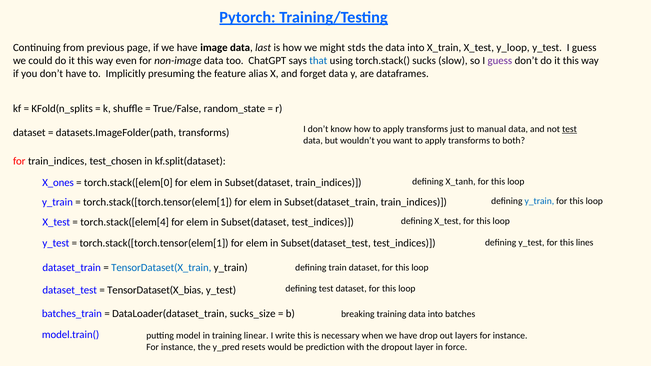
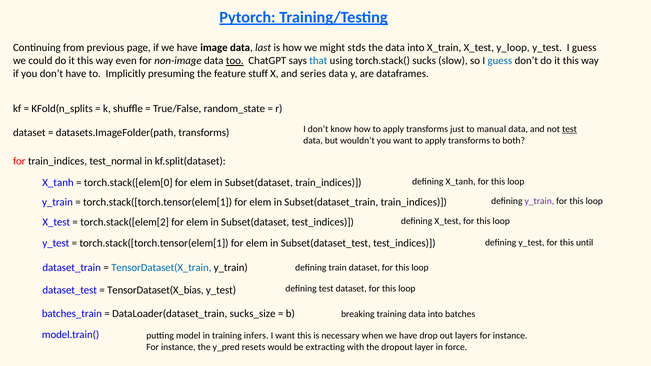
too underline: none -> present (235, 61)
guess colour: purple -> blue (500, 61)
alias: alias -> stuff (258, 74)
forget: forget -> series (313, 74)
test_chosen: test_chosen -> test_normal (116, 161)
X_ones: X_ones -> X_tanh (58, 183)
y_train colour: blue -> purple (539, 201)
torch.stack([elem[4: torch.stack([elem[4 -> torch.stack([elem[2 (125, 222)
lines: lines -> until (585, 243)
linear: linear -> infers (256, 336)
I write: write -> want (285, 336)
prediction: prediction -> extracting (325, 347)
